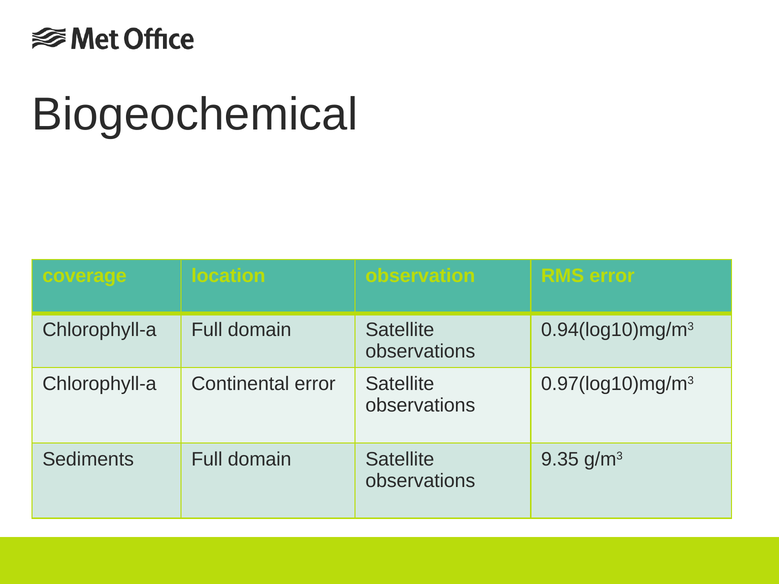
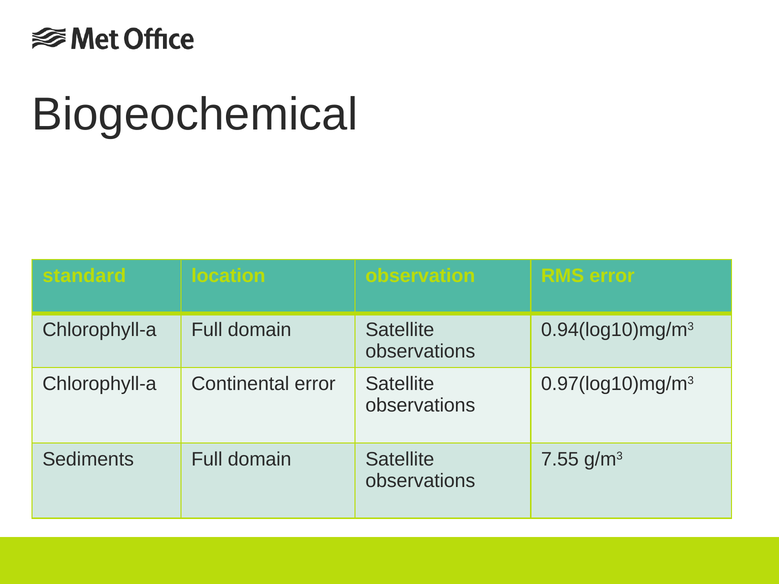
coverage: coverage -> standard (84, 276)
9.35: 9.35 -> 7.55 (560, 459)
